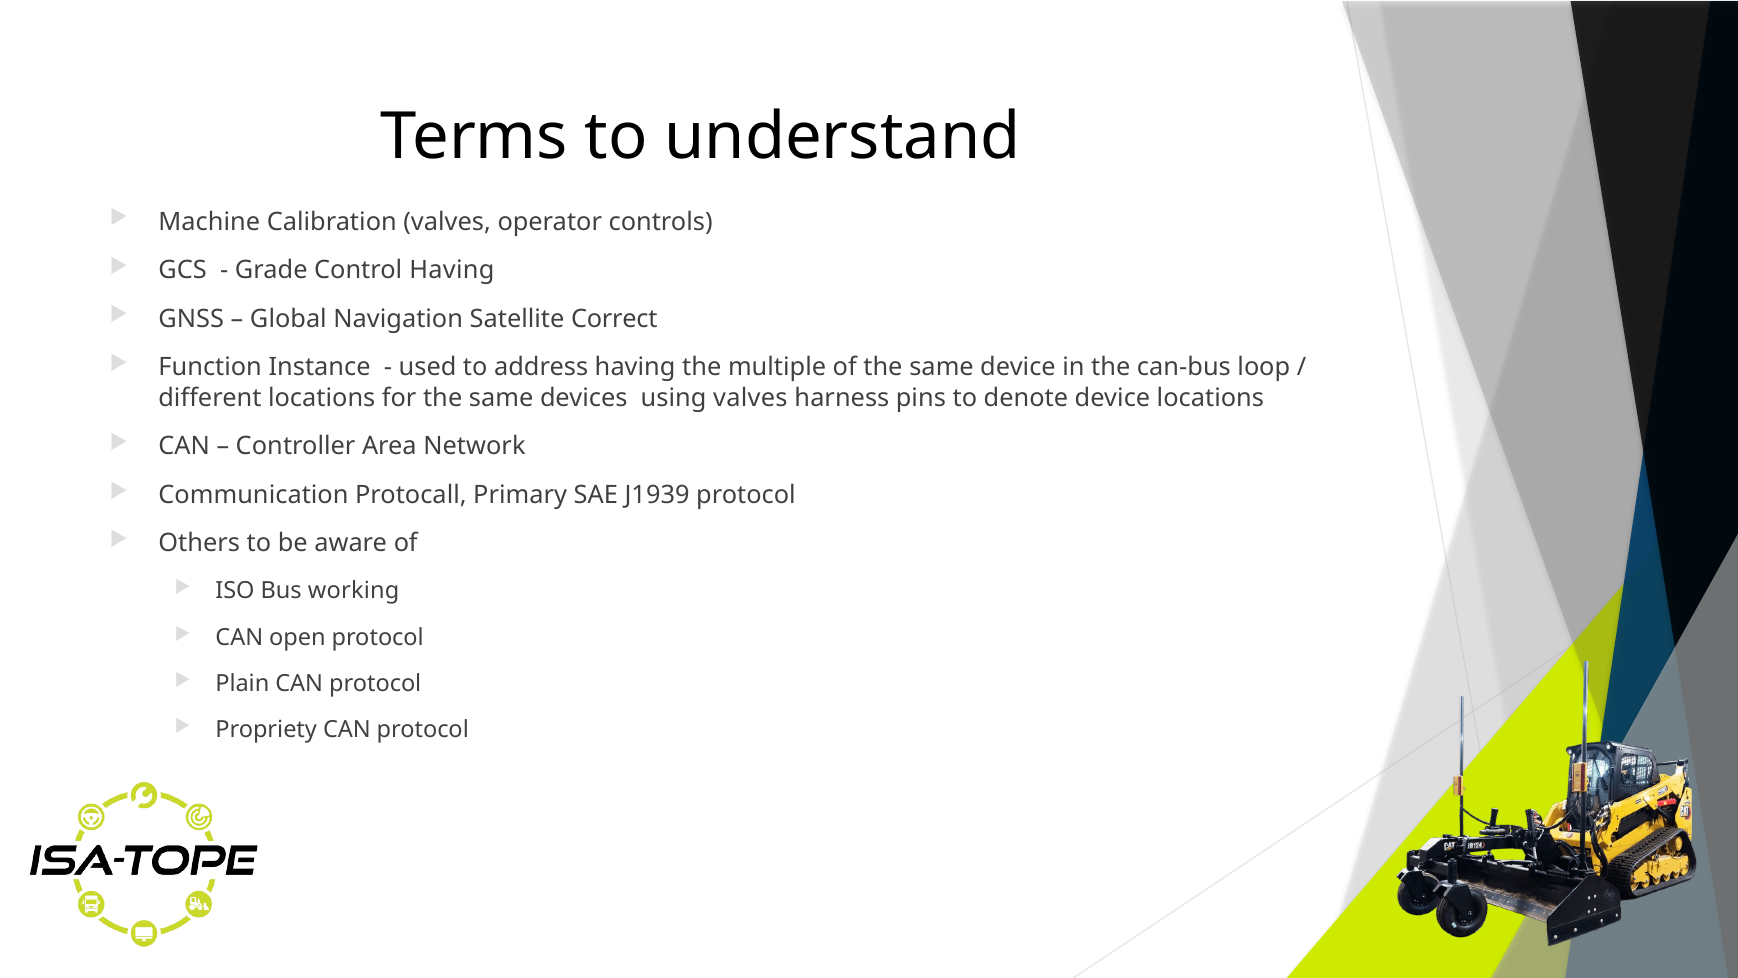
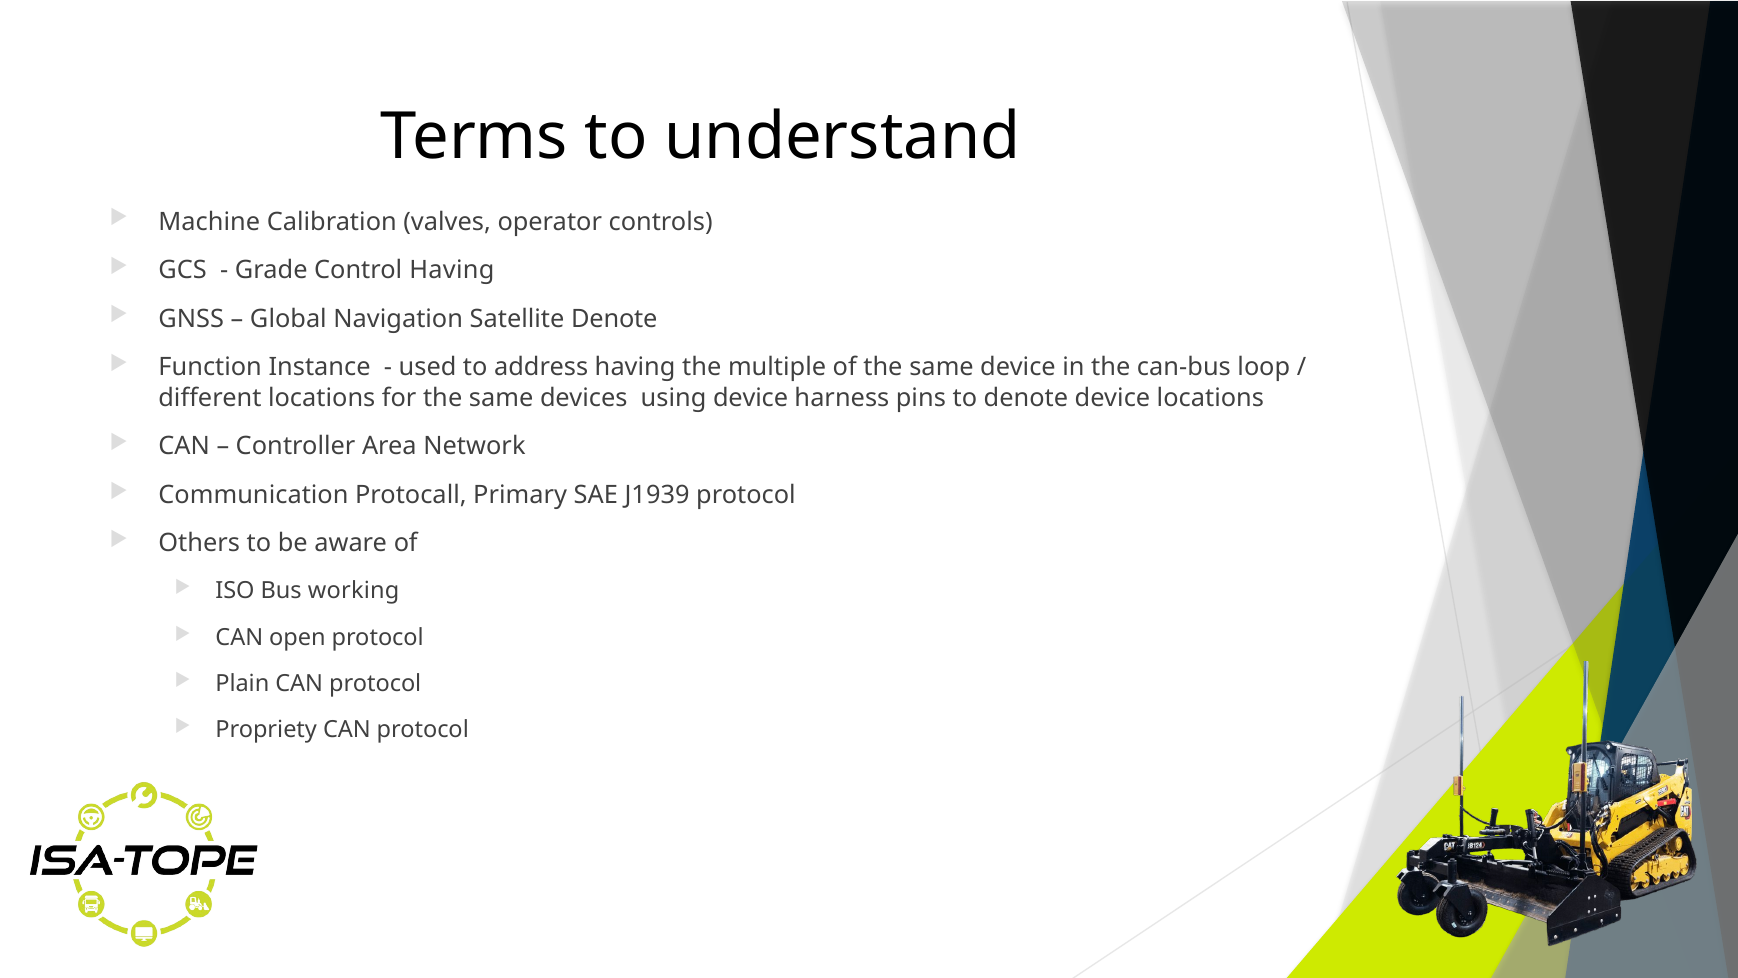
Satellite Correct: Correct -> Denote (614, 319)
using valves: valves -> device (751, 398)
